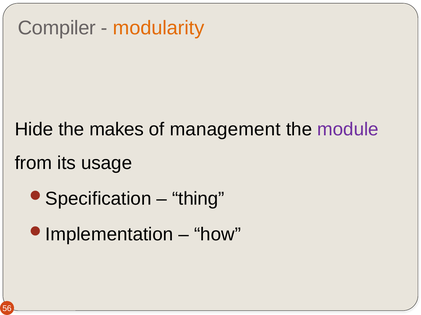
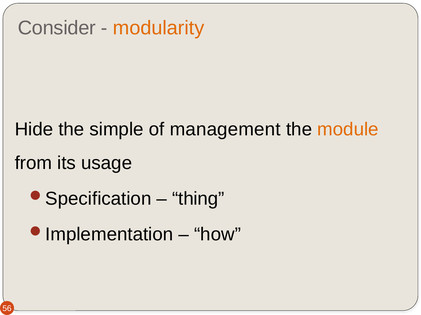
Compiler: Compiler -> Consider (57, 28)
makes: makes -> simple (117, 130)
module colour: purple -> orange (348, 130)
